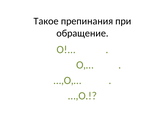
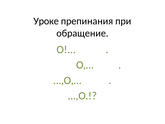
Такое: Такое -> Уроке (46, 21)
